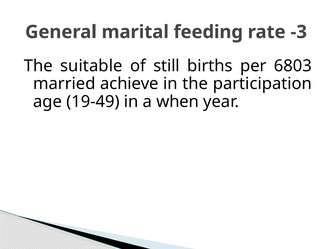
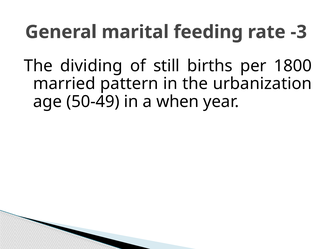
suitable: suitable -> dividing (91, 66)
6803: 6803 -> 1800 (293, 66)
achieve: achieve -> pattern (129, 84)
participation: participation -> urbanization (262, 84)
19-49: 19-49 -> 50-49 (93, 102)
